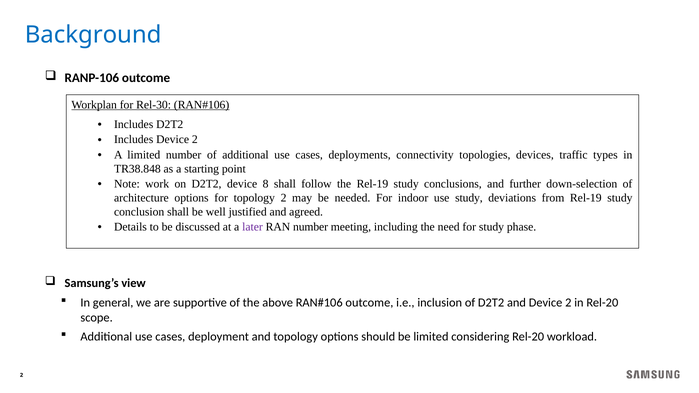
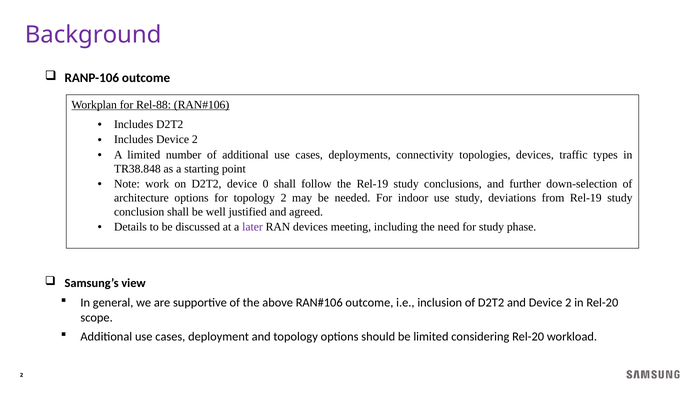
Background colour: blue -> purple (93, 35)
Rel-30: Rel-30 -> Rel-88 (154, 105)
8: 8 -> 0 (266, 184)
RAN number: number -> devices (310, 227)
